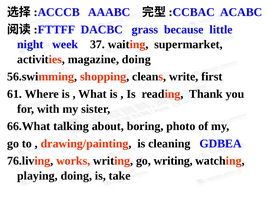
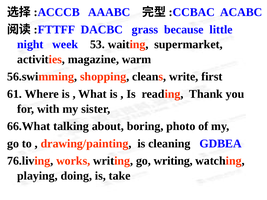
37: 37 -> 53 (97, 44)
magazine doing: doing -> warm (136, 59)
